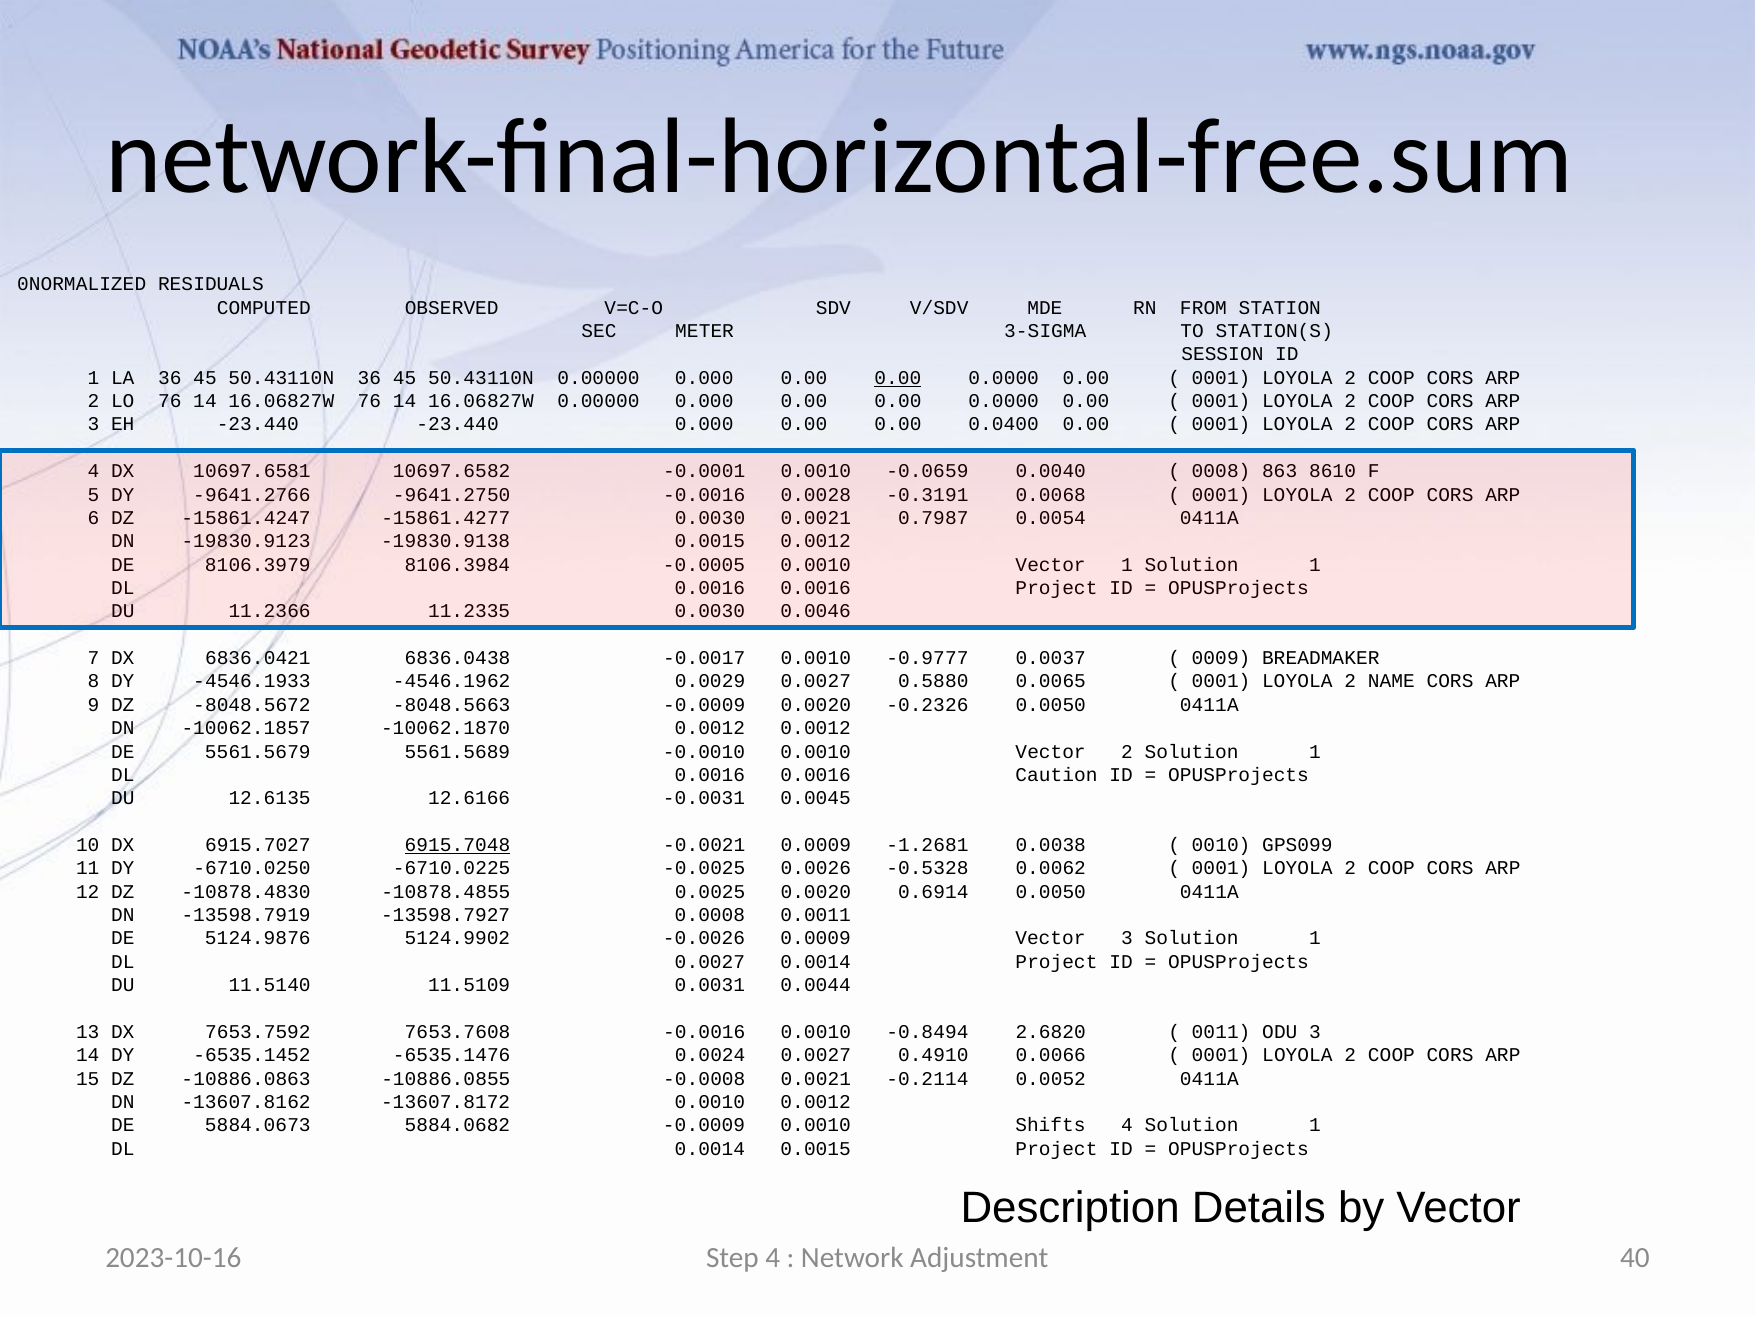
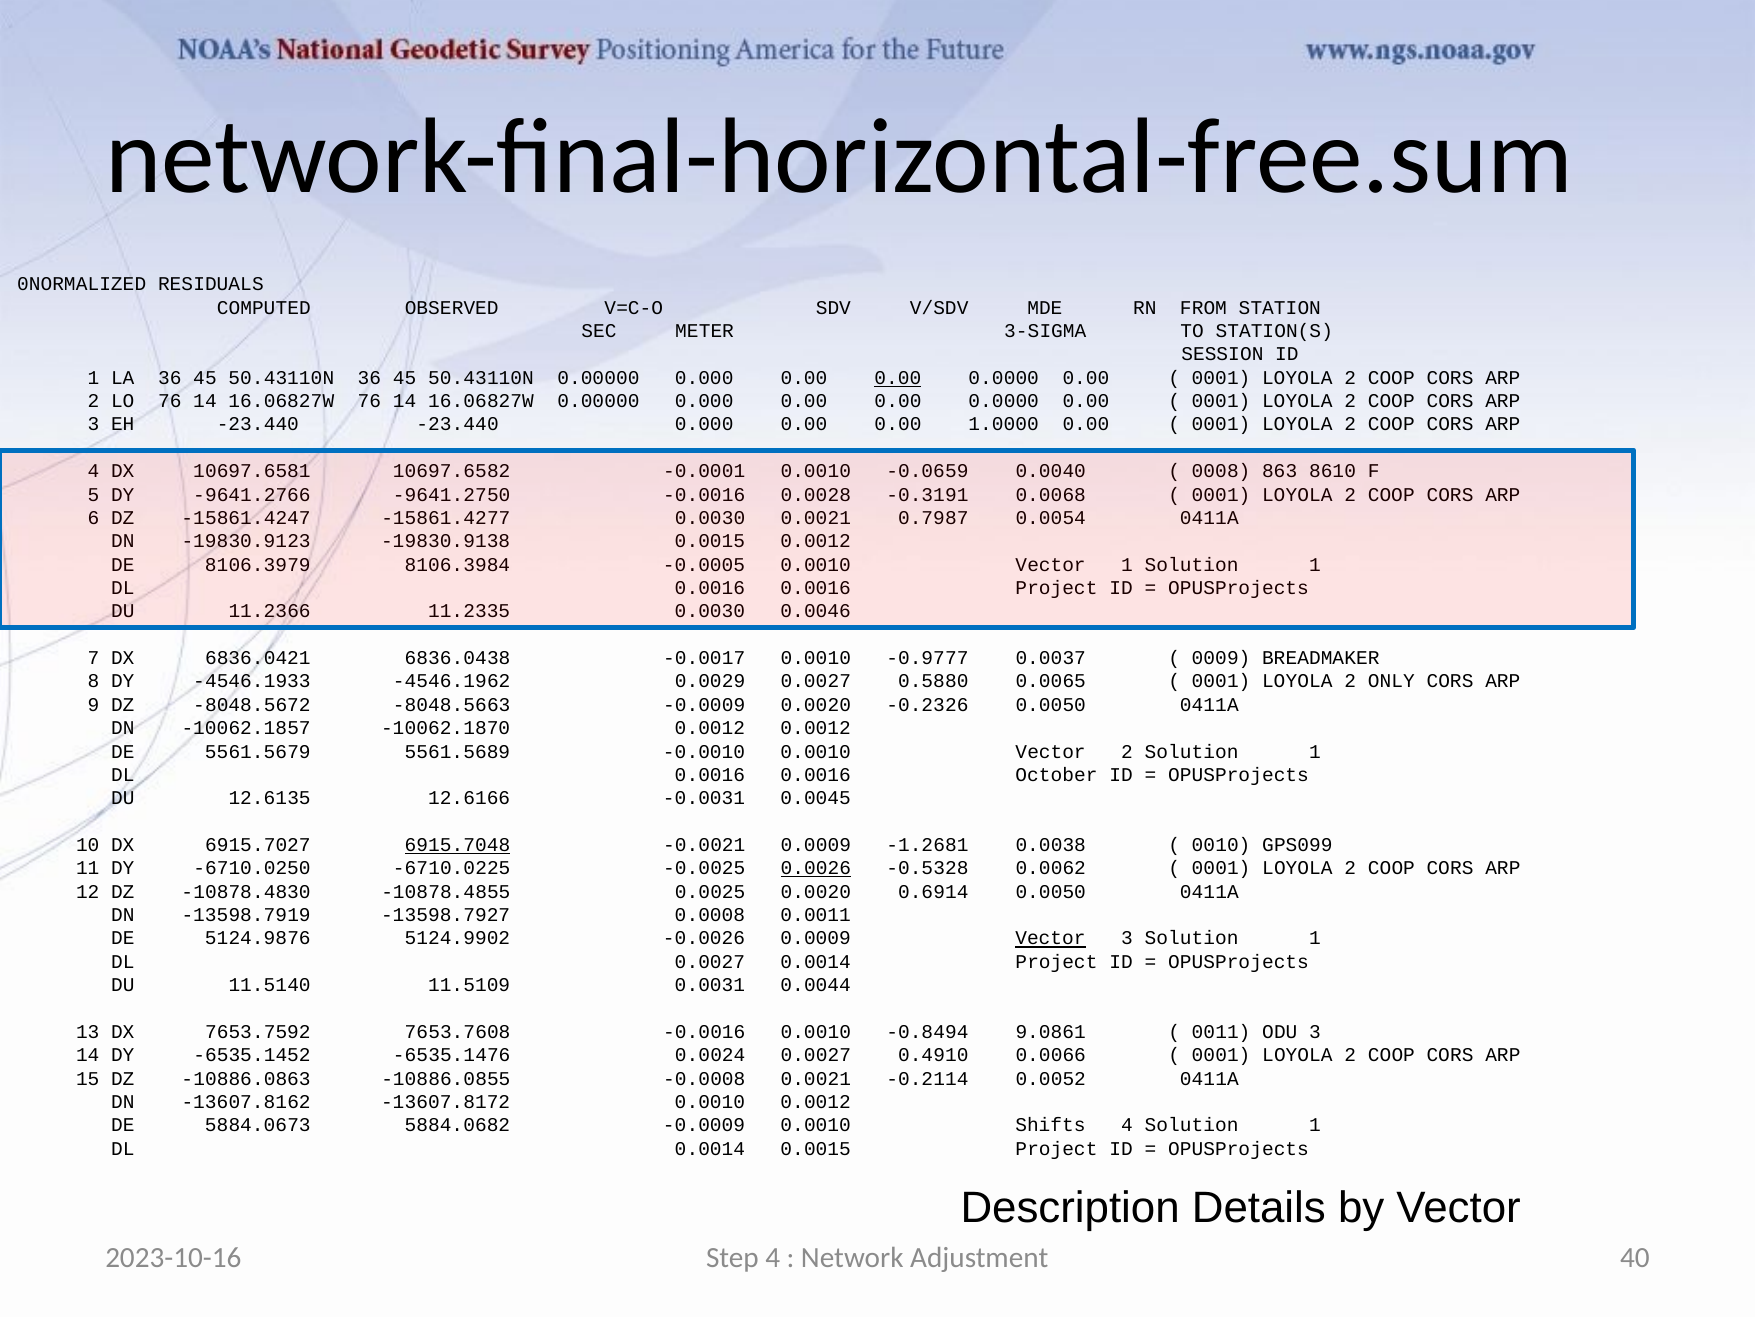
0.0400: 0.0400 -> 1.0000 (1004, 424)
NAME: NAME -> ONLY (1391, 681)
Caution: Caution -> October (1056, 775)
0.0026 underline: none -> present (816, 868)
Vector underline: none -> present (1050, 938)
2.6820: 2.6820 -> 9.0861 (1051, 1031)
